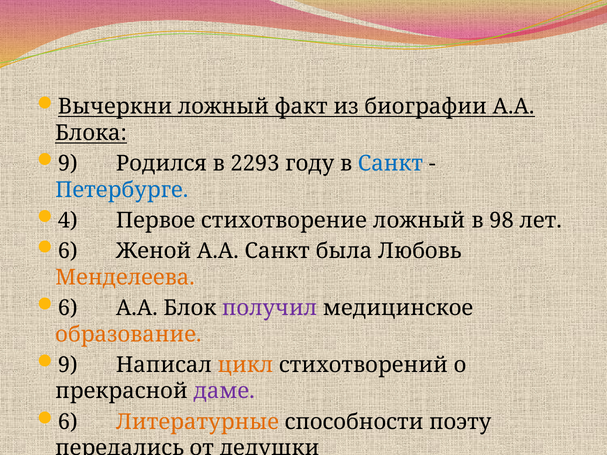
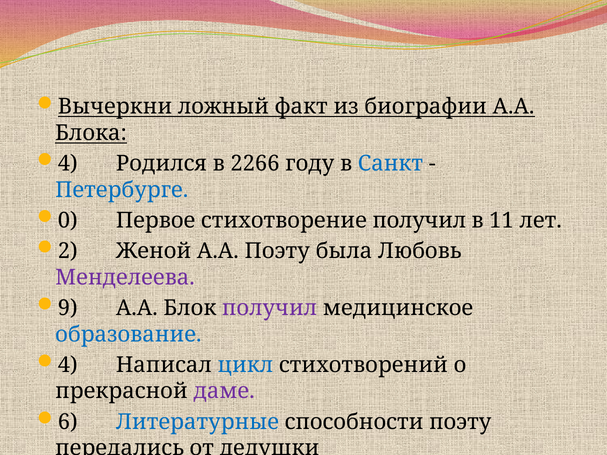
9: 9 -> 4 (68, 164)
2293: 2293 -> 2266 (255, 164)
4: 4 -> 0 (68, 221)
стихотворение ложный: ложный -> получил (419, 221)
98: 98 -> 11 (502, 221)
6: 6 -> 2 (68, 251)
А.А Санкт: Санкт -> Поэту (277, 251)
Менделеева colour: orange -> purple (125, 278)
6: 6 -> 9 (68, 308)
образование colour: orange -> blue (128, 334)
9: 9 -> 4 (68, 365)
цикл colour: orange -> blue (245, 365)
Литературные colour: orange -> blue (197, 422)
